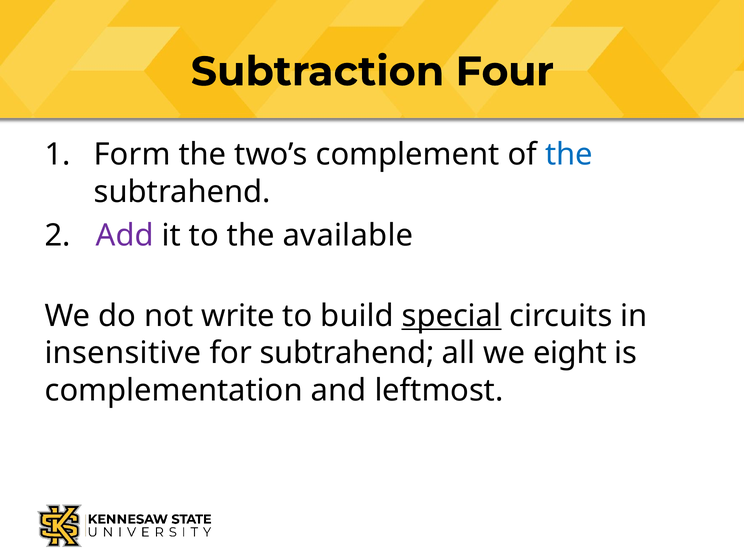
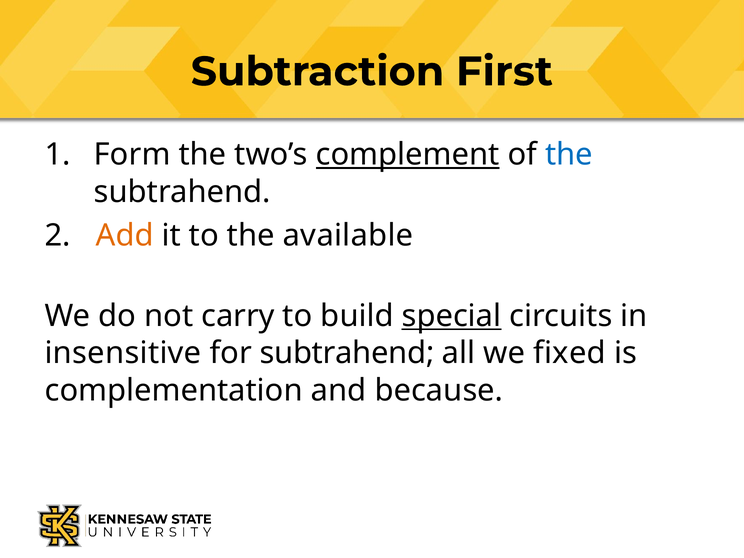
Four: Four -> First (504, 72)
complement underline: none -> present (408, 155)
Add colour: purple -> orange (125, 235)
write: write -> carry (238, 316)
eight: eight -> fixed (570, 353)
leftmost: leftmost -> because (439, 390)
